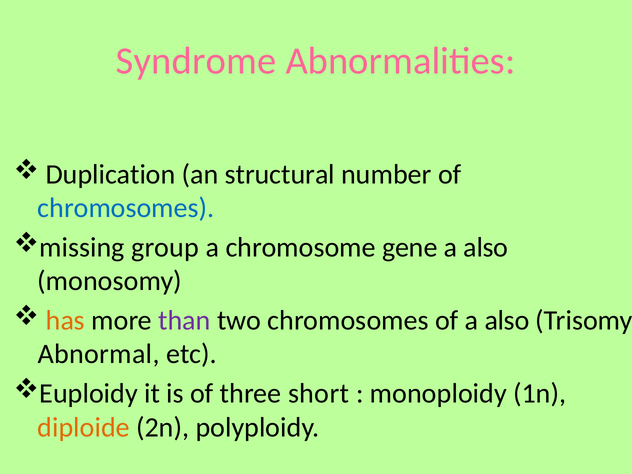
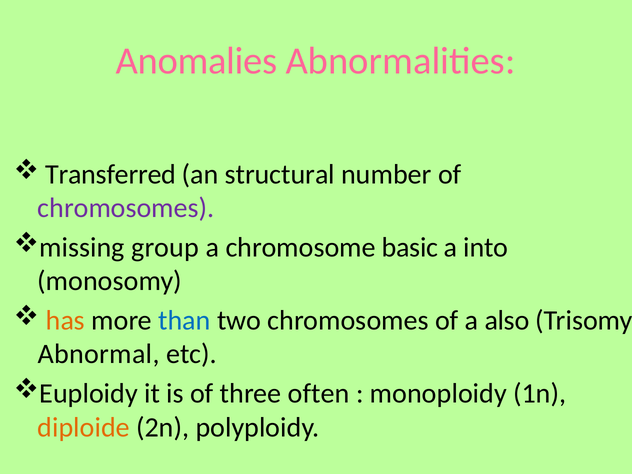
Syndrome: Syndrome -> Anomalies (197, 61)
Duplication: Duplication -> Transferred (111, 174)
chromosomes colour: blue -> purple (126, 208)
gene: gene -> basic (410, 247)
also: also -> into (486, 247)
than colour: purple -> blue (184, 320)
short: short -> often (319, 394)
